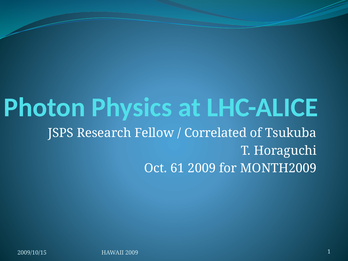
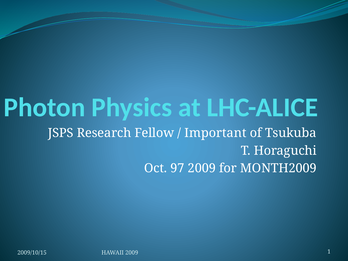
Correlated: Correlated -> Important (215, 133)
61: 61 -> 97 (177, 168)
